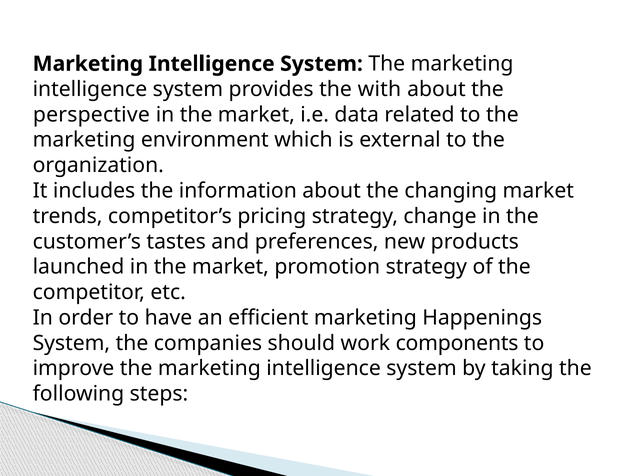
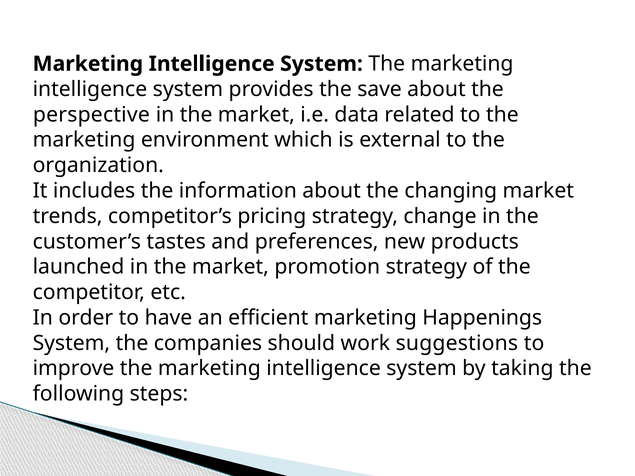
with: with -> save (380, 89)
components: components -> suggestions (457, 343)
